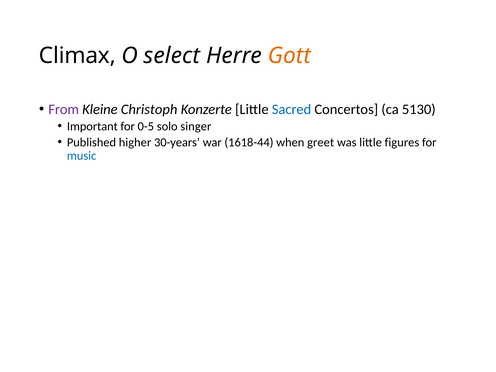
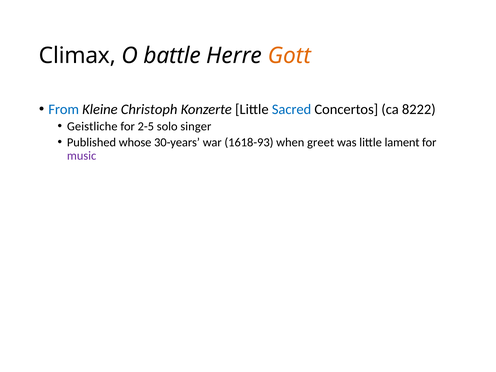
select: select -> battle (172, 56)
From colour: purple -> blue (64, 109)
5130: 5130 -> 8222 (419, 109)
Important: Important -> Geistliche (92, 126)
0-5: 0-5 -> 2-5 (146, 126)
higher: higher -> whose (135, 142)
1618-44: 1618-44 -> 1618-93 (249, 142)
figures: figures -> lament (402, 142)
music colour: blue -> purple (82, 156)
